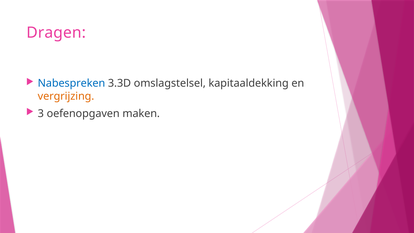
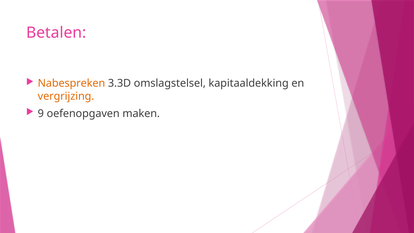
Dragen: Dragen -> Betalen (56, 33)
Nabespreken colour: blue -> orange (71, 83)
3: 3 -> 9 (41, 114)
